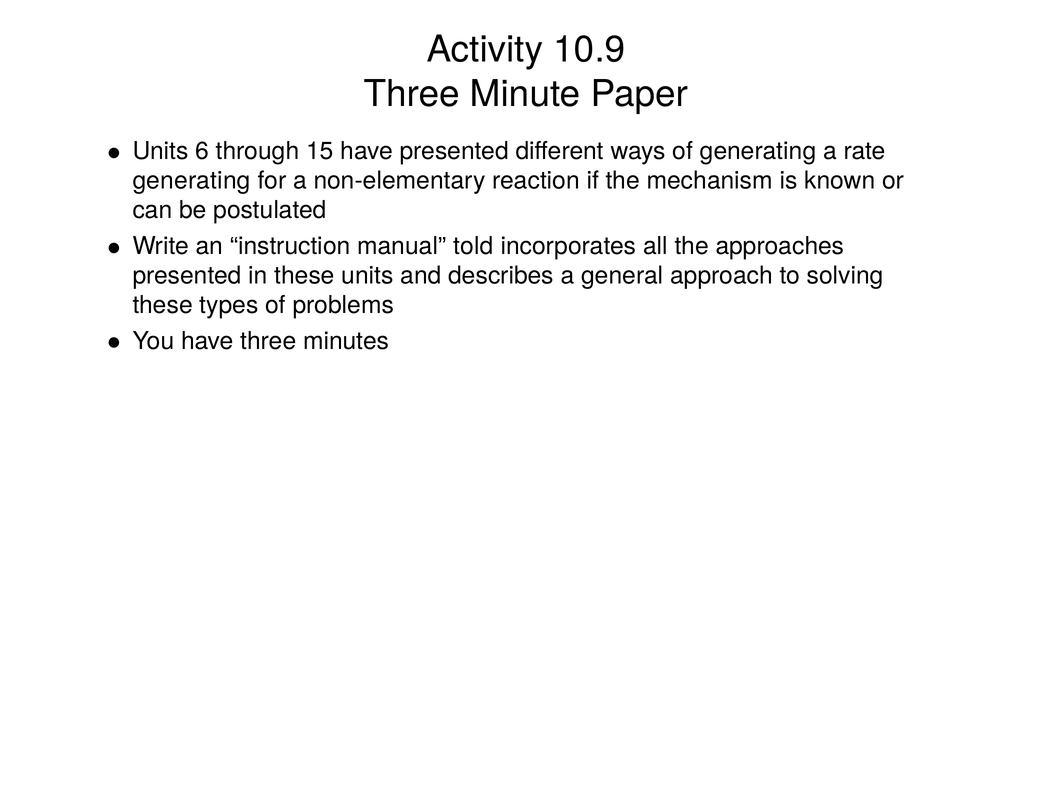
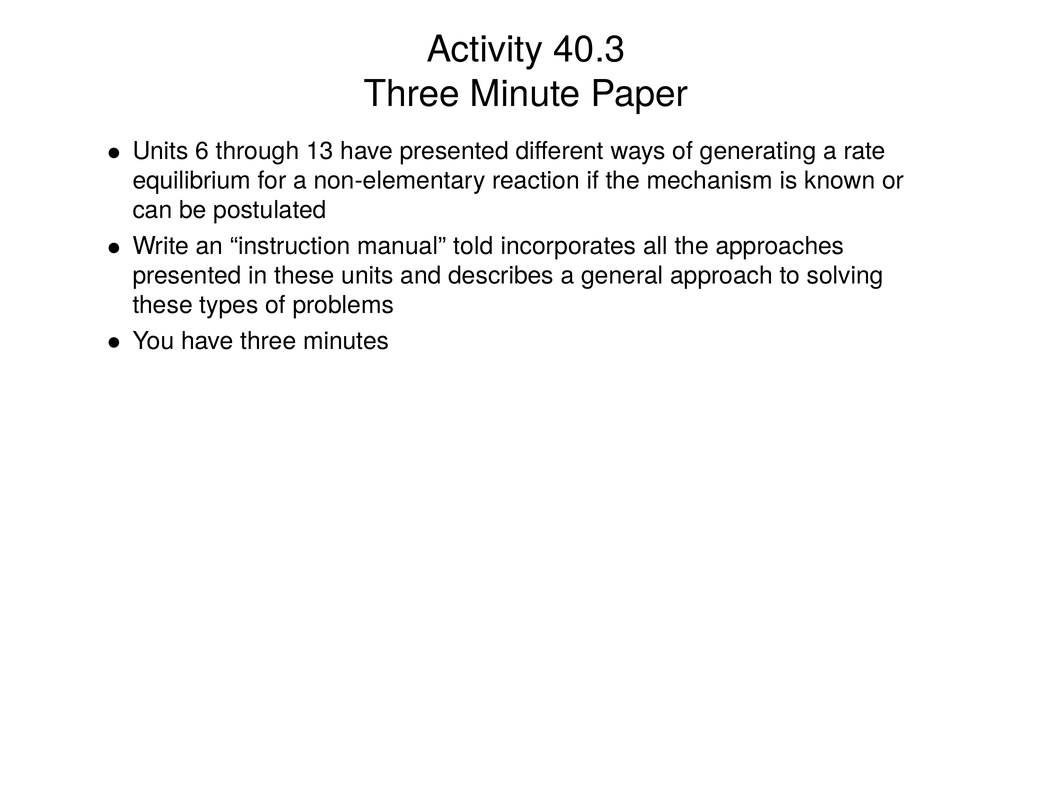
10.9: 10.9 -> 40.3 (589, 49)
15: 15 -> 13 (320, 151)
generating: generating -> equilibrium (192, 181)
